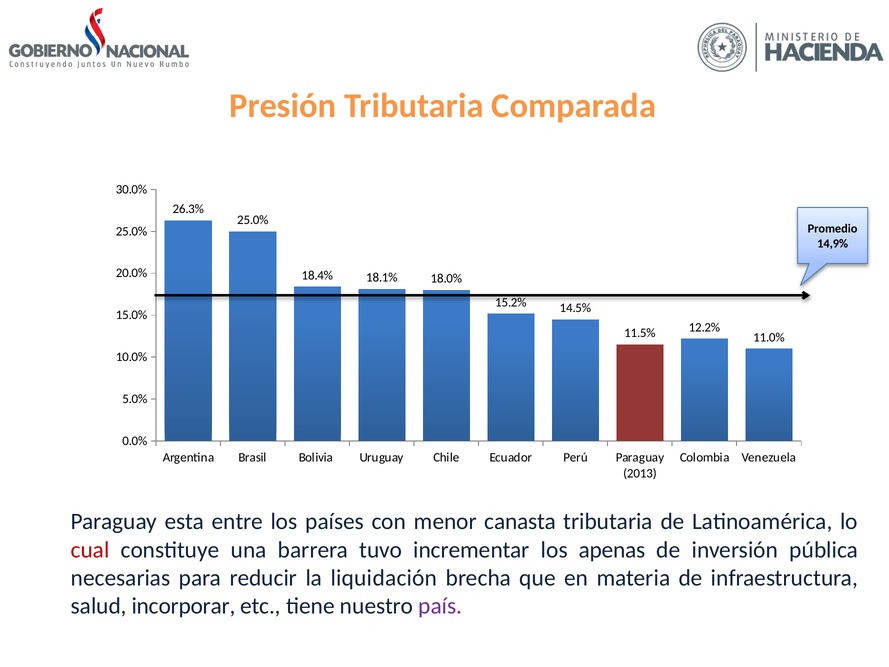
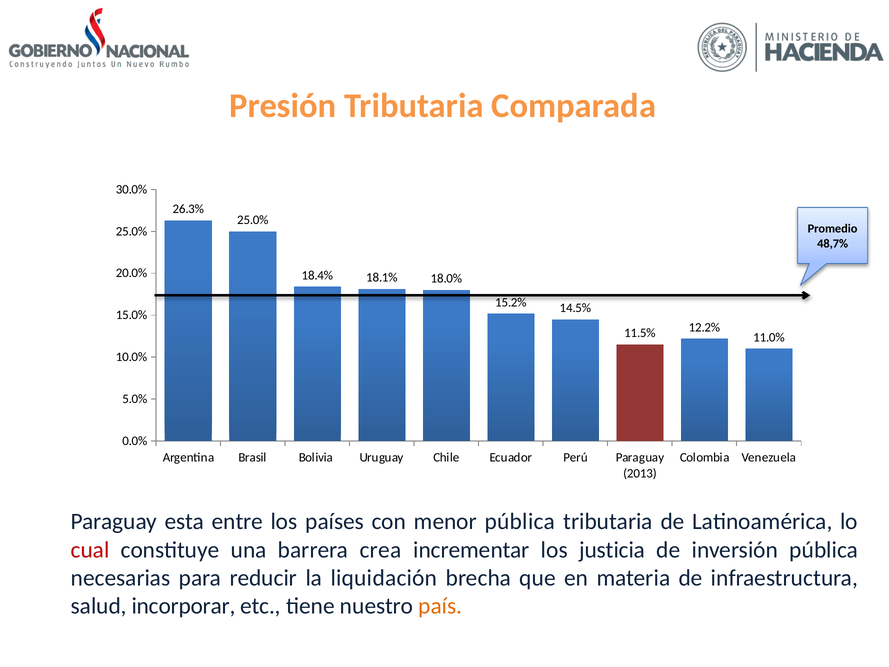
14,9%: 14,9% -> 48,7% (833, 244)
menor canasta: canasta -> pública (520, 521)
tuvo: tuvo -> crea (380, 550)
apenas: apenas -> justicia (612, 550)
país colour: purple -> orange (440, 606)
